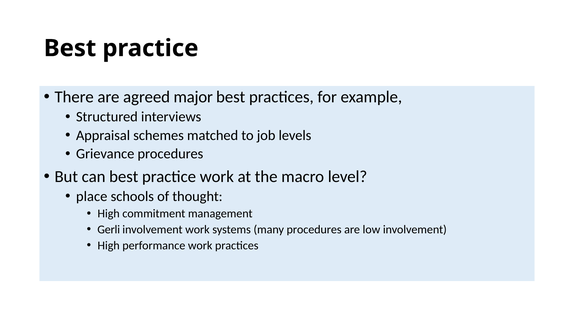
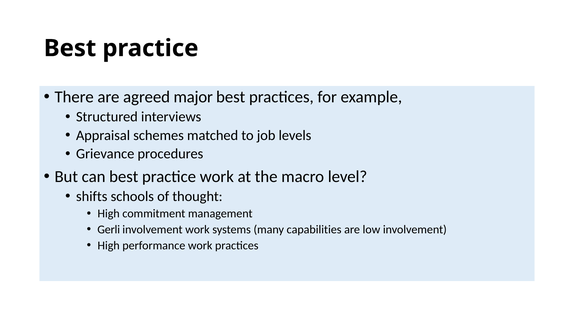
place: place -> shifts (92, 196)
many procedures: procedures -> capabilities (314, 229)
